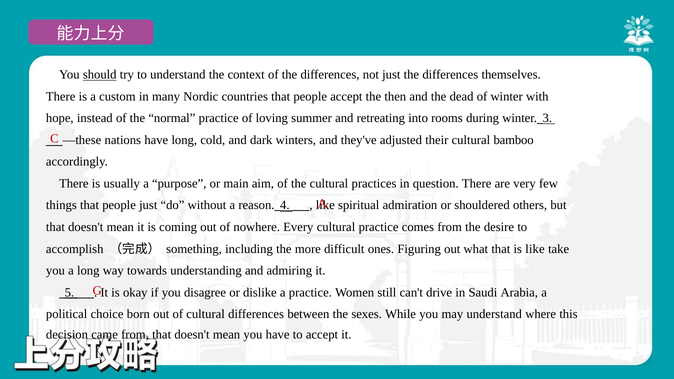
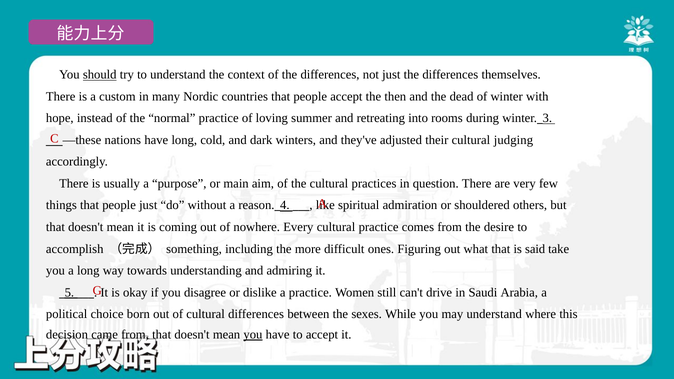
bamboo: bamboo -> judging (513, 140)
is like: like -> said (535, 249)
you underline: none -> present (253, 335)
